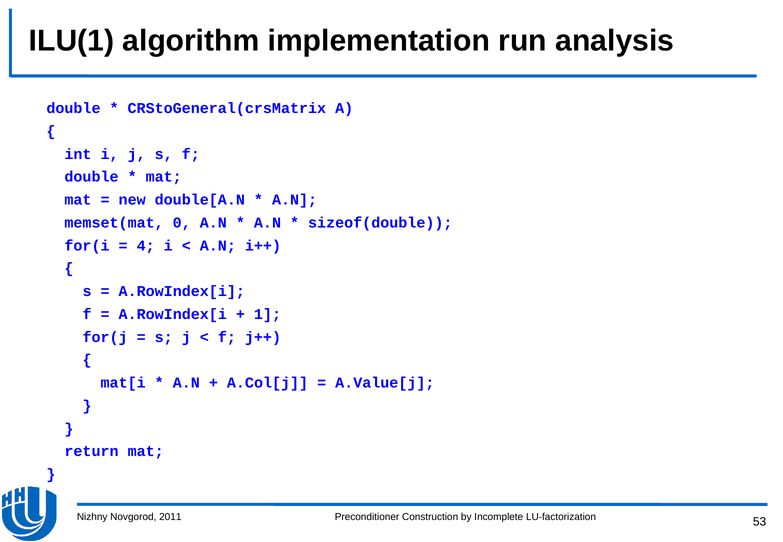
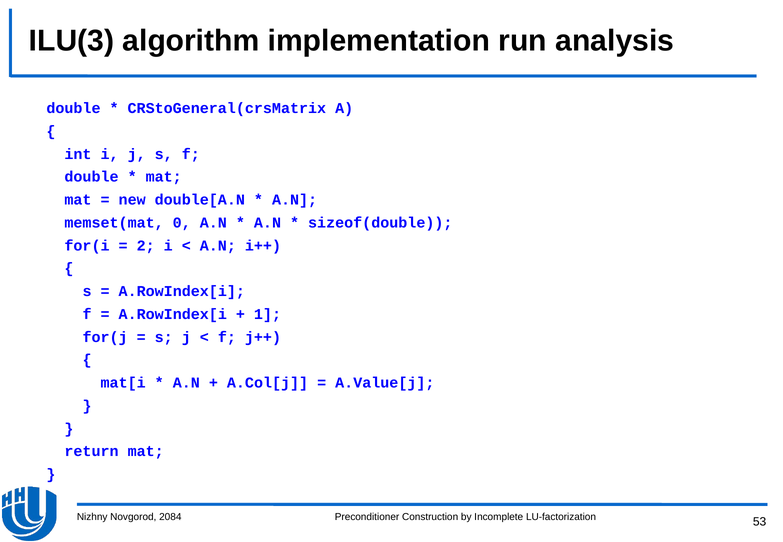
ILU(1: ILU(1 -> ILU(3 (71, 41)
4: 4 -> 2 (146, 246)
2011: 2011 -> 2084 (170, 517)
